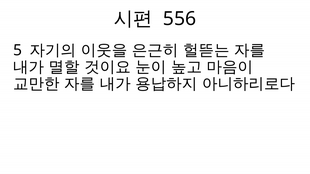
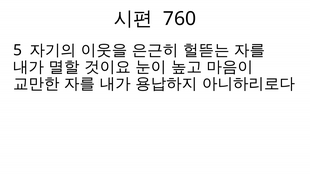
556: 556 -> 760 (180, 19)
